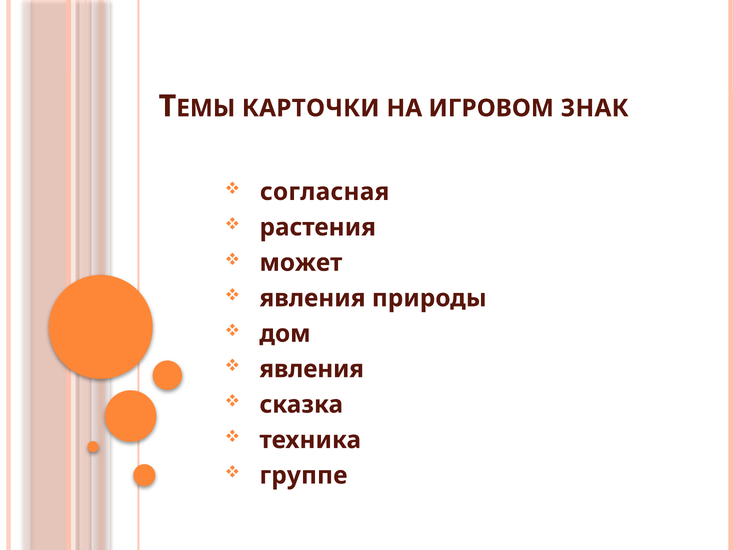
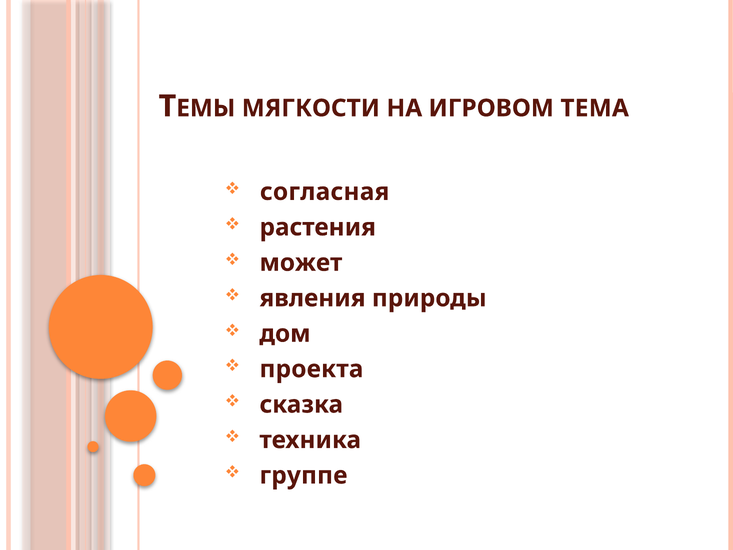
КАРТОЧКИ: КАРТОЧКИ -> МЯГКОСТИ (311, 108)
ЗНАК: ЗНАК -> ТЕМА (595, 108)
явления: явления -> проекта (311, 369)
